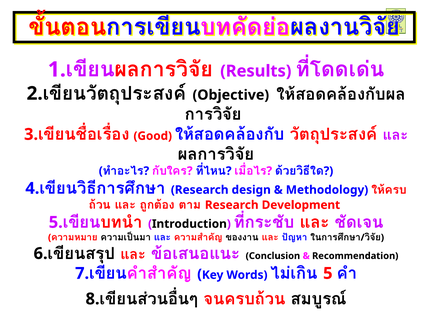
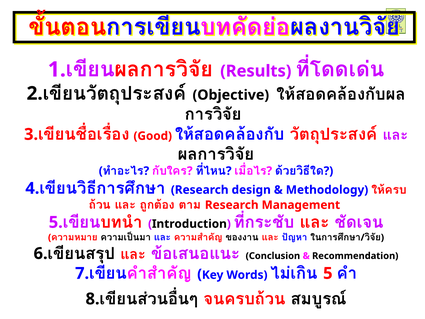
Development: Development -> Management (301, 205)
